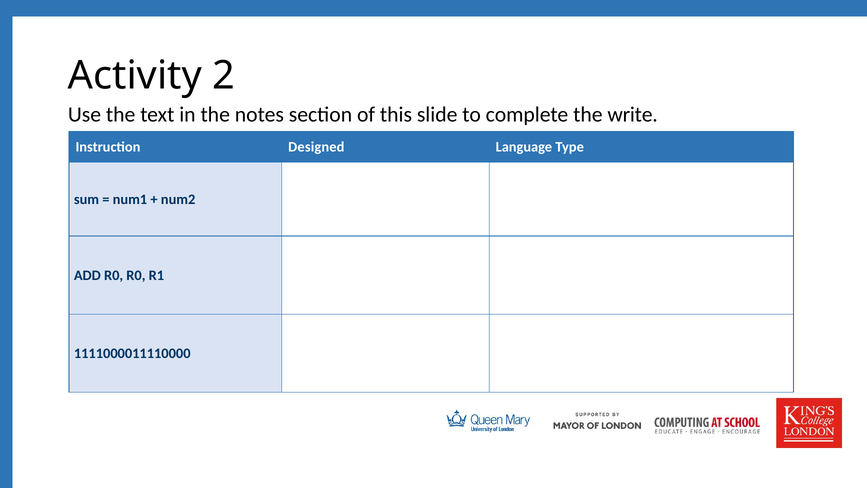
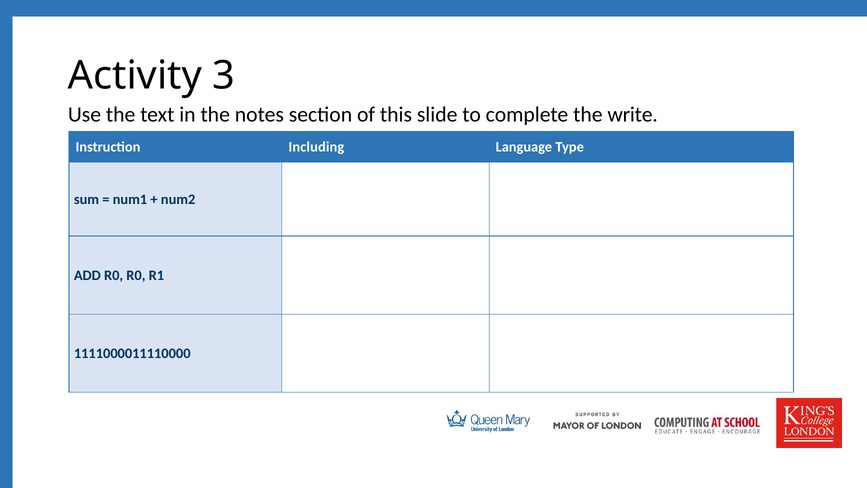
2: 2 -> 3 (224, 75)
Designed: Designed -> Including (316, 147)
